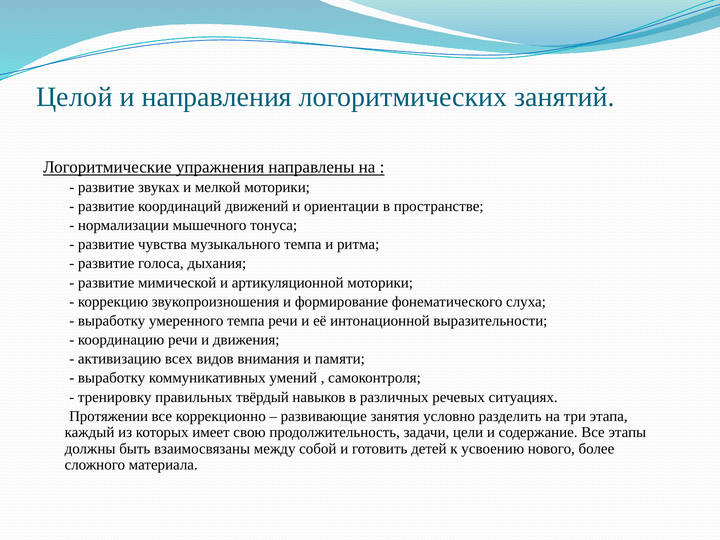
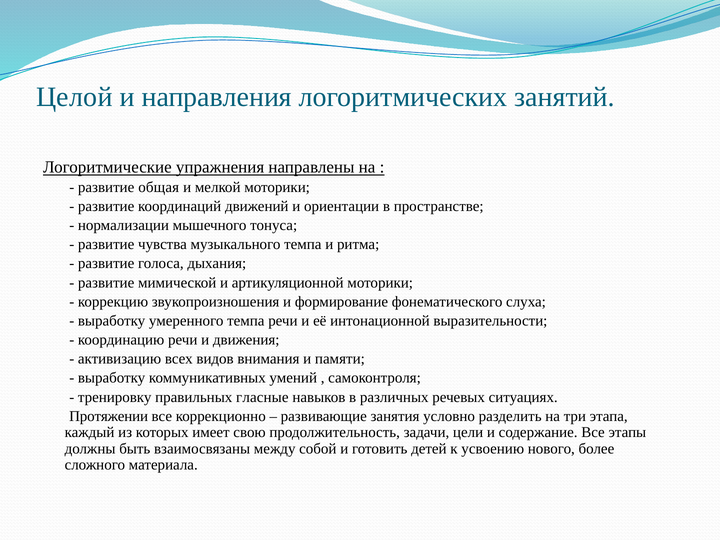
звуках: звуках -> общая (159, 187)
твёрдый: твёрдый -> гласные (262, 397)
